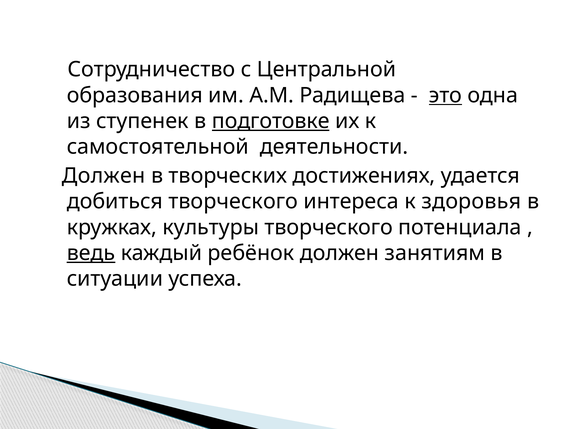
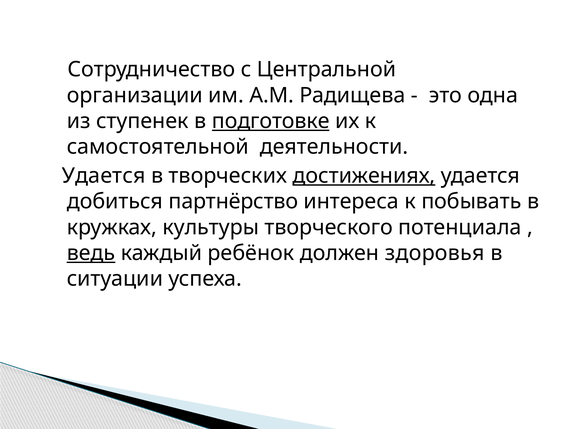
образования: образования -> организации (135, 95)
это underline: present -> none (445, 95)
Должен: Должен -> Удается (104, 176)
достижениях underline: none -> present (364, 176)
добиться творческого: творческого -> партнёрство (233, 202)
здоровья: здоровья -> побывать (471, 202)
занятиям: занятиям -> здоровья (435, 253)
